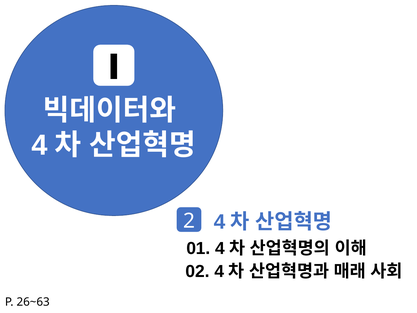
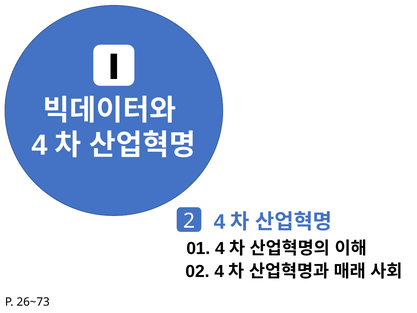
26~63: 26~63 -> 26~73 (33, 302)
